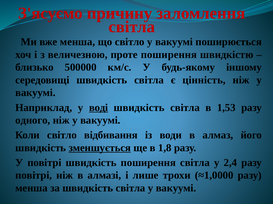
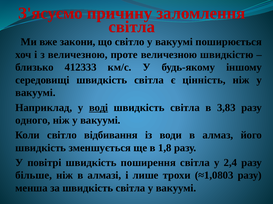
вже менша: менша -> закони (78, 42)
проте поширення: поширення -> величезною (169, 55)
500000: 500000 -> 412333 (81, 68)
1,53: 1,53 -> 3,83 (226, 108)
зменшується underline: present -> none (100, 148)
повітрі: повітрі -> більше (34, 176)
≈1,0000: ≈1,0000 -> ≈1,0803 (214, 176)
